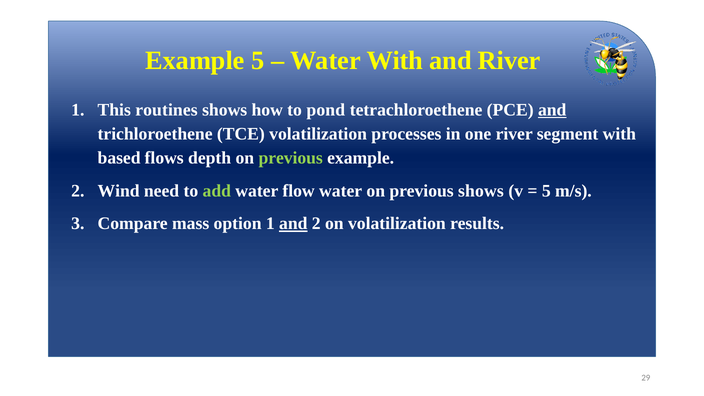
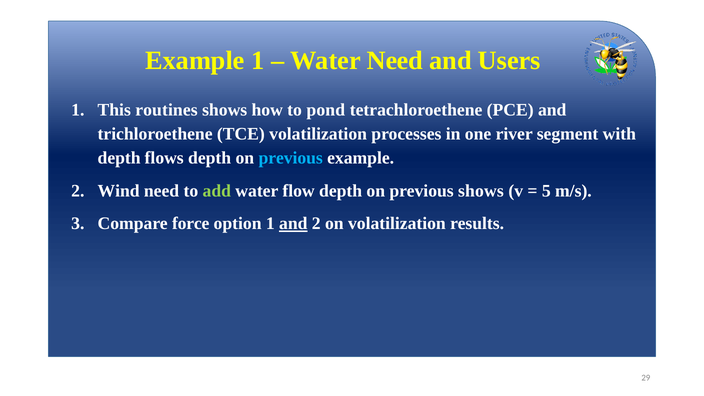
Example 5: 5 -> 1 (258, 61)
Water With: With -> Need (395, 61)
and River: River -> Users (509, 61)
and underline: present -> none (552, 110)
based: based -> depth (119, 158)
previous colour: light green -> light blue (291, 158)
flow water: water -> depth (341, 191)
mass: mass -> force (191, 224)
